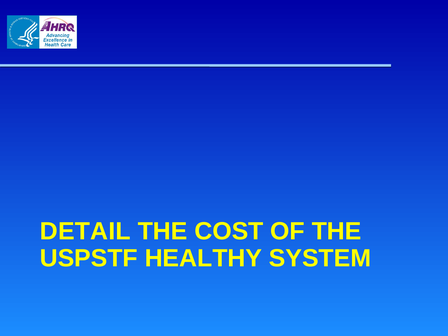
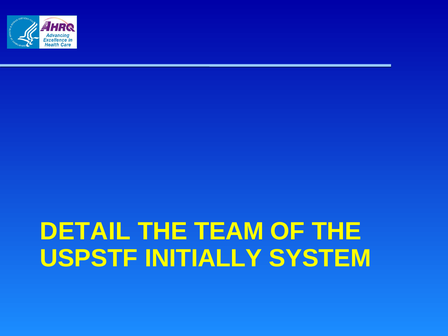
COST: COST -> TEAM (229, 231)
HEALTHY: HEALTHY -> INITIALLY (203, 258)
